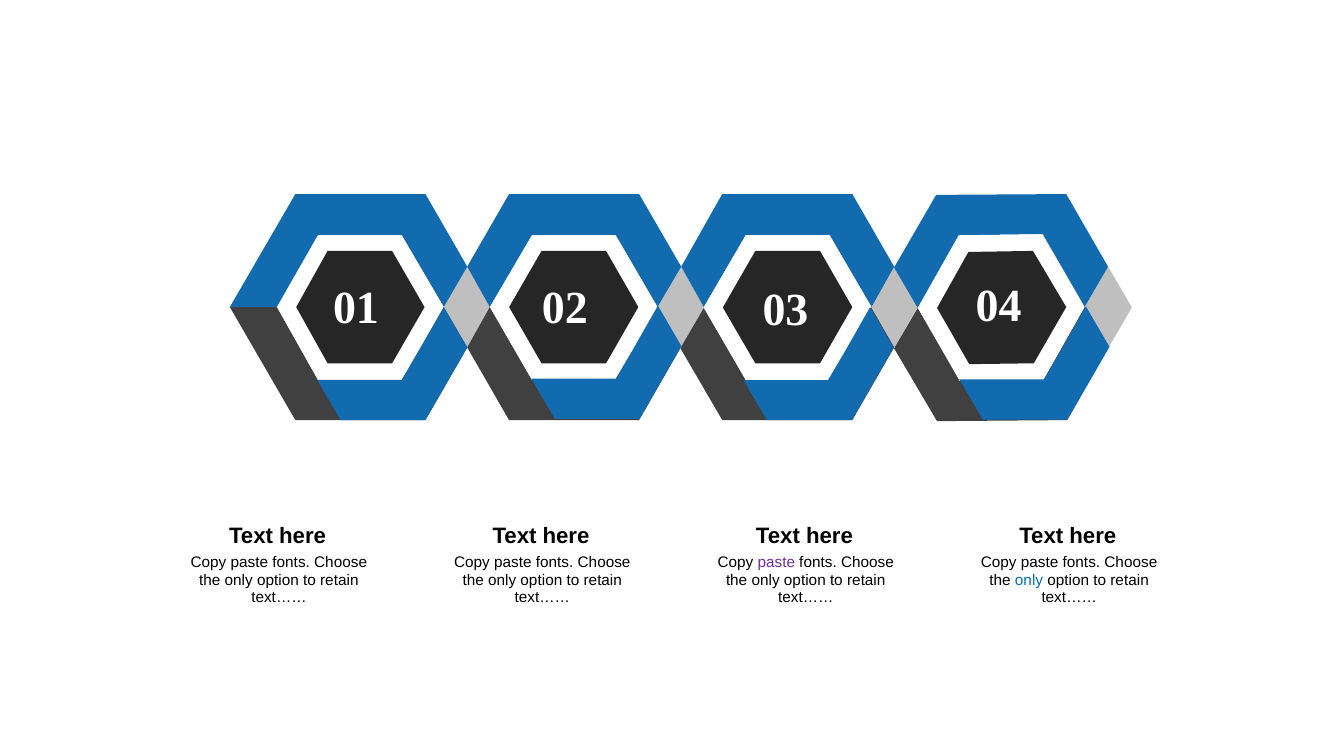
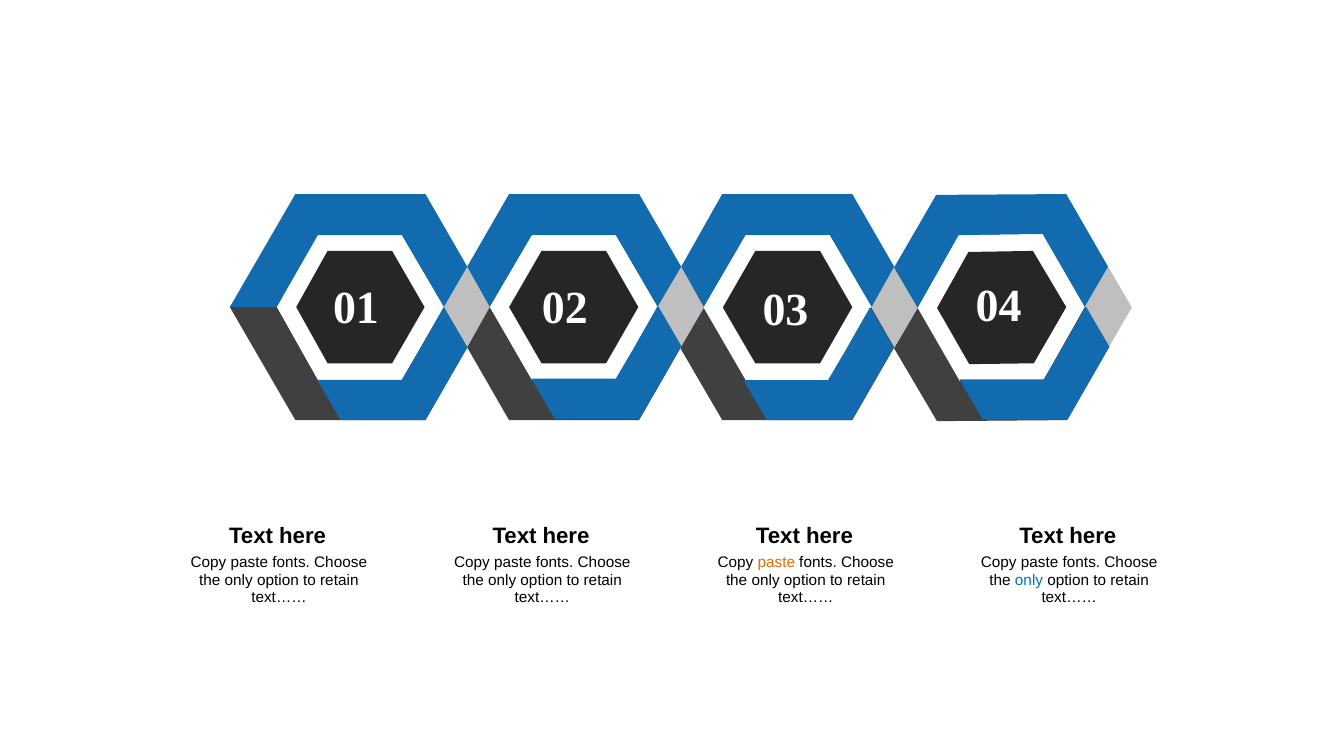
paste colour: purple -> orange (776, 562)
